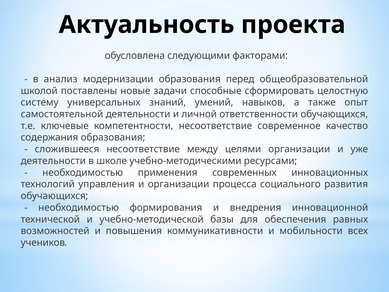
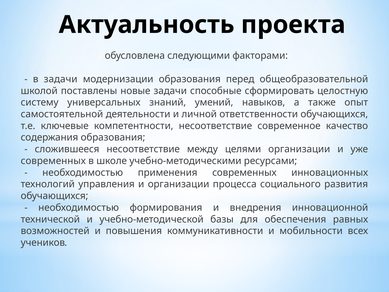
в анализ: анализ -> задачи (61, 79)
деятельности: деятельности -> современных (53, 161)
